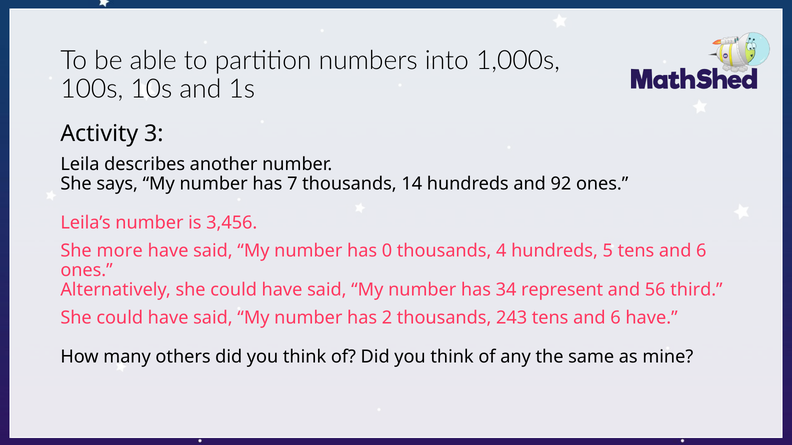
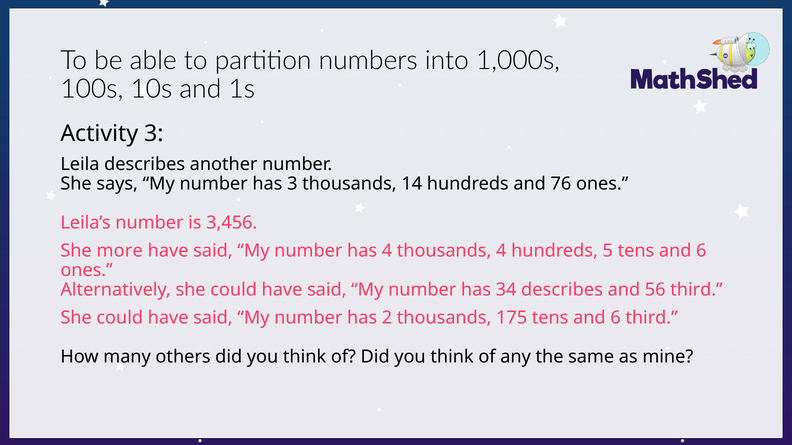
has 7: 7 -> 3 (292, 184)
92: 92 -> 76 (561, 184)
has 0: 0 -> 4 (387, 251)
34 represent: represent -> describes (562, 290)
243: 243 -> 175 (512, 318)
6 have: have -> third (652, 318)
